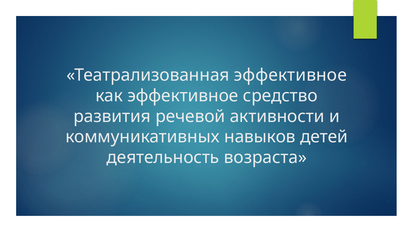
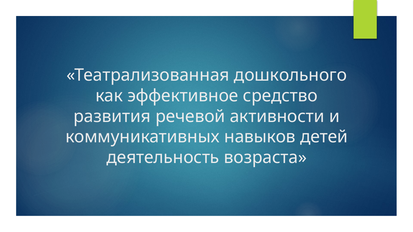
Театрализованная эффективное: эффективное -> дошкольного (291, 75)
